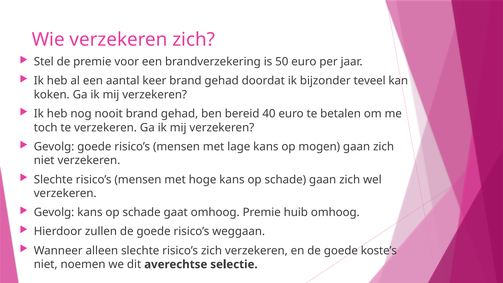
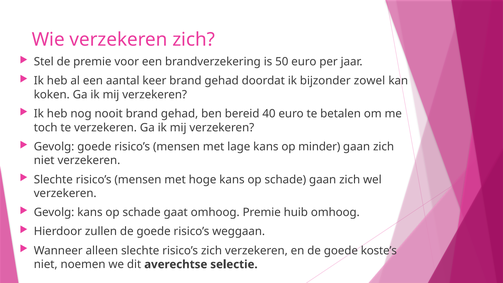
teveel: teveel -> zowel (369, 81)
mogen: mogen -> minder (319, 147)
